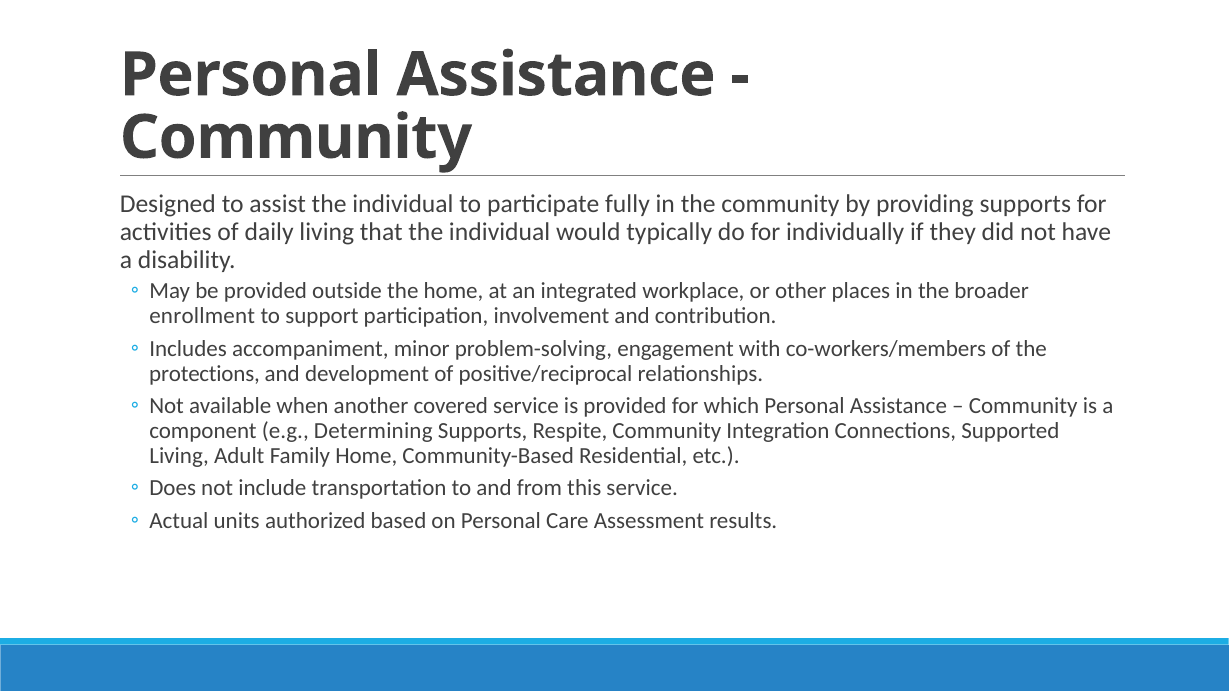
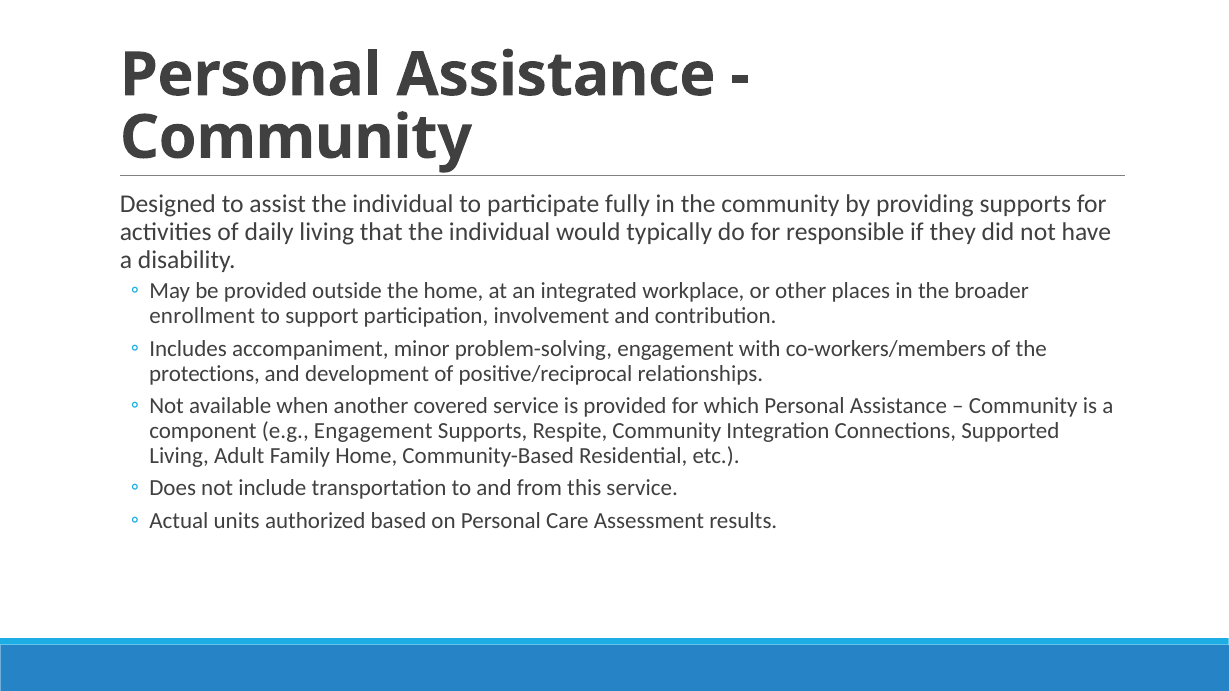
individually: individually -> responsible (845, 232)
e.g Determining: Determining -> Engagement (373, 431)
